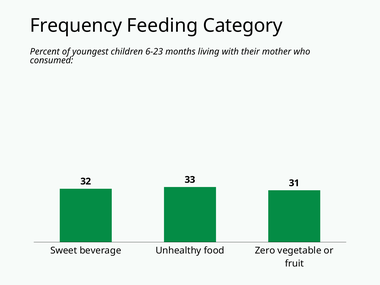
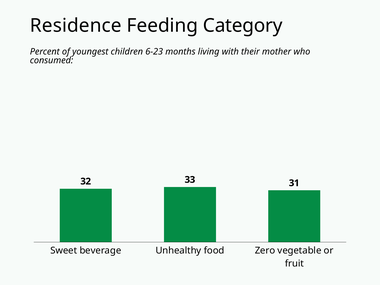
Frequency: Frequency -> Residence (76, 26)
